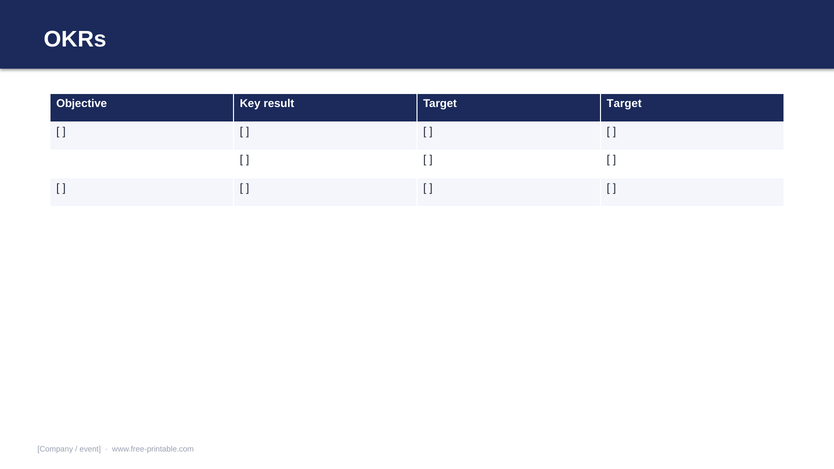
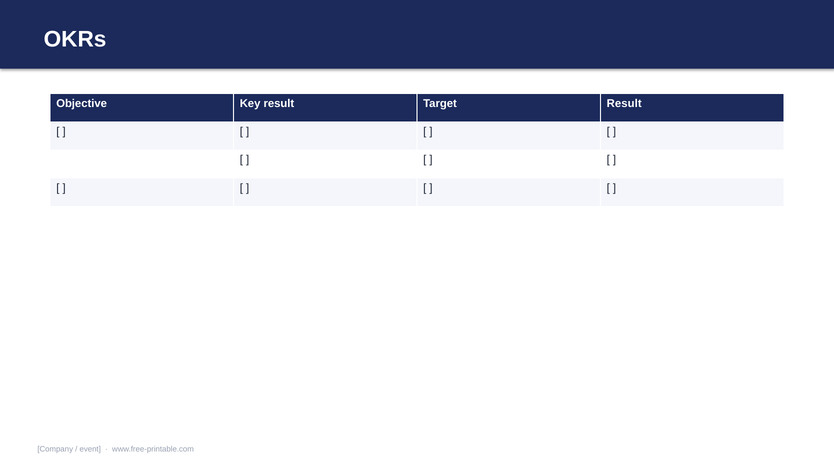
Target Target: Target -> Result (624, 103)
